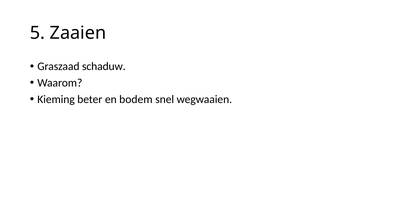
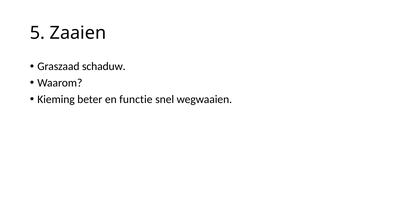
bodem: bodem -> functie (136, 99)
